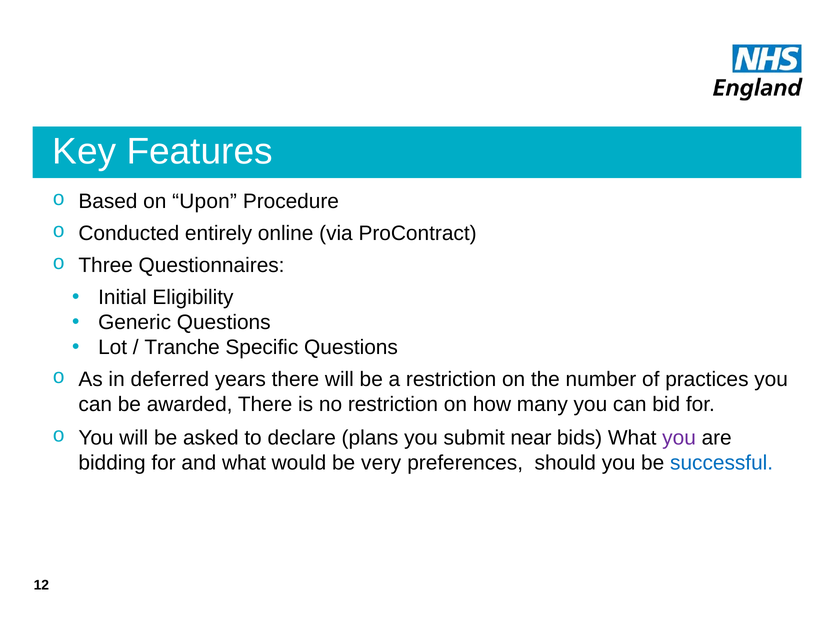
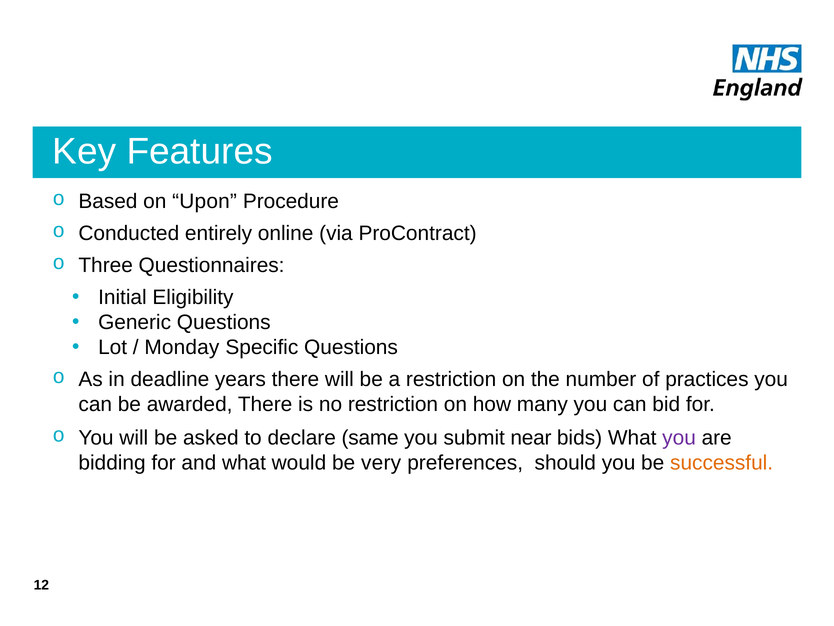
Tranche: Tranche -> Monday (182, 347)
deferred: deferred -> deadline (170, 379)
plans: plans -> same (370, 437)
successful colour: blue -> orange (722, 462)
